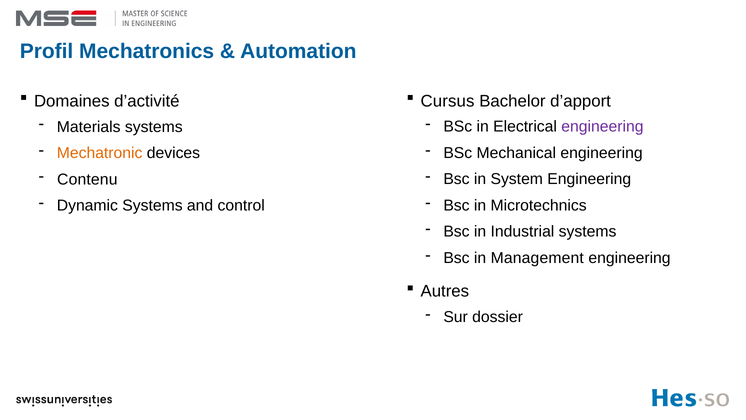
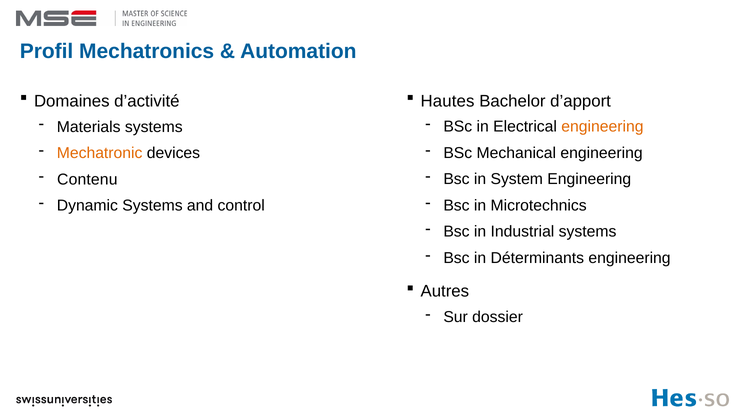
Cursus: Cursus -> Hautes (448, 101)
engineering colour: purple -> orange (602, 127)
Management: Management -> Déterminants (537, 258)
